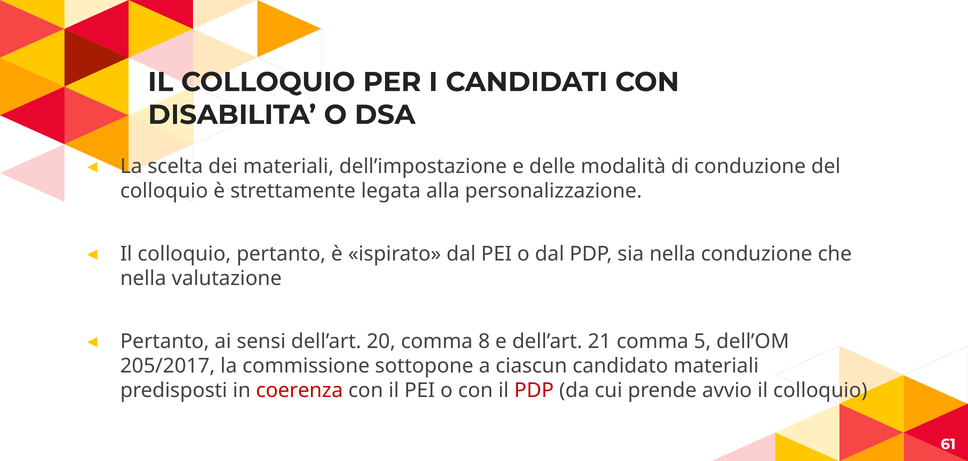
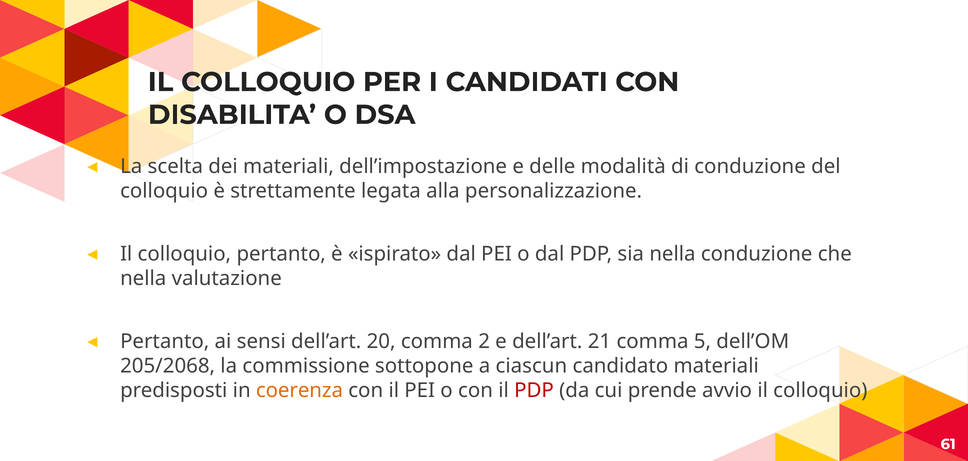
8: 8 -> 2 (484, 341)
205/2017: 205/2017 -> 205/2068 (168, 366)
coerenza colour: red -> orange (299, 391)
